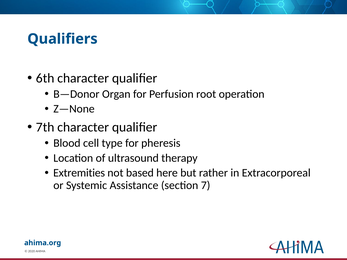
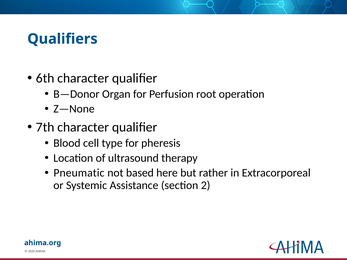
Extremities: Extremities -> Pneumatic (79, 173)
7: 7 -> 2 (206, 186)
